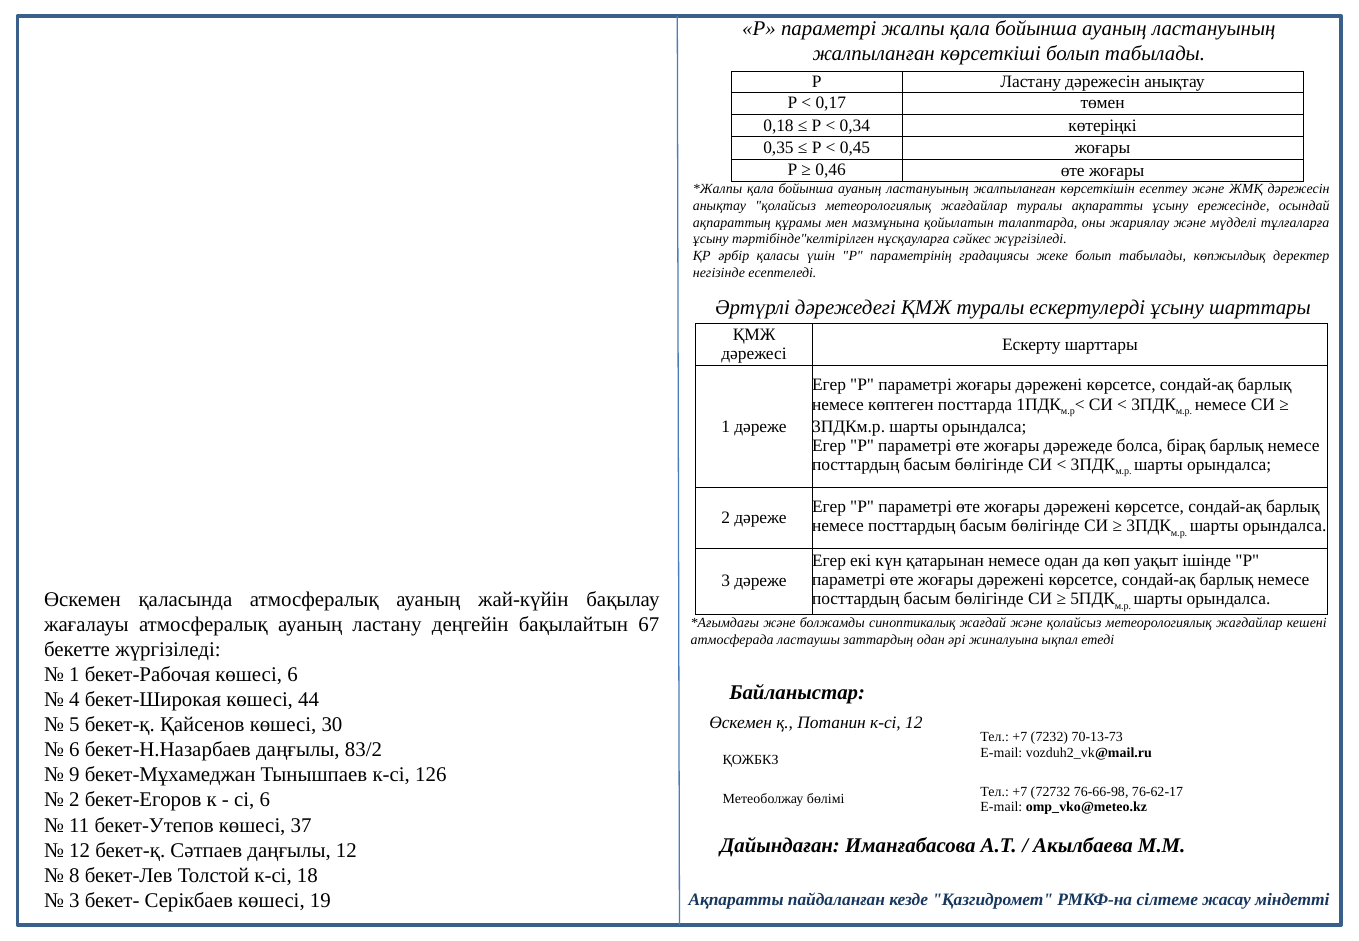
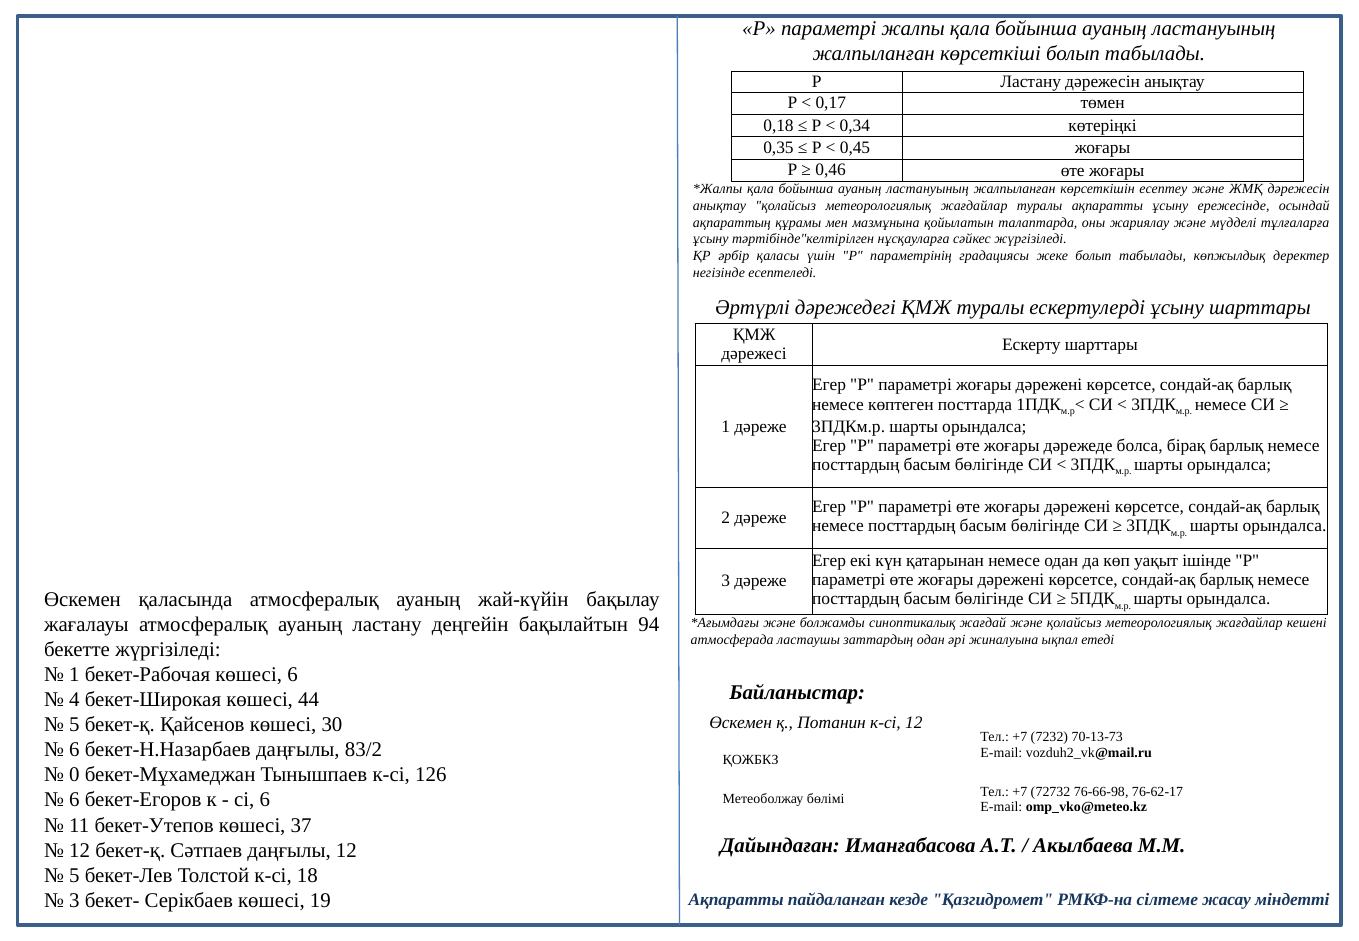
67: 67 -> 94 (649, 624)
9: 9 -> 0 (74, 775)
2: 2 -> 6 (74, 800)
8: 8 -> 5 (74, 875)
